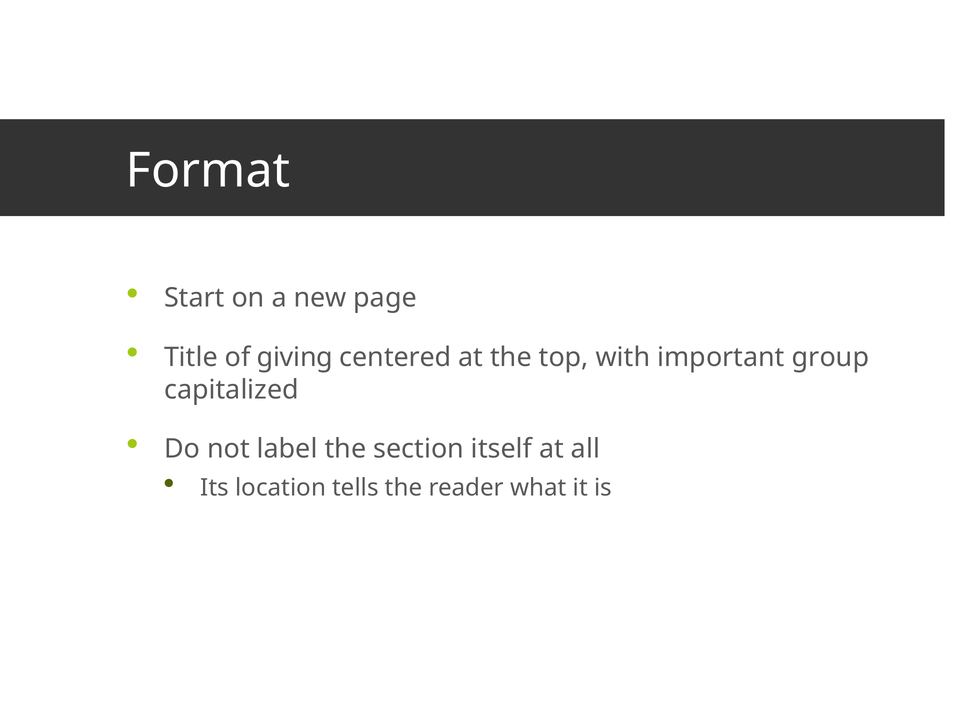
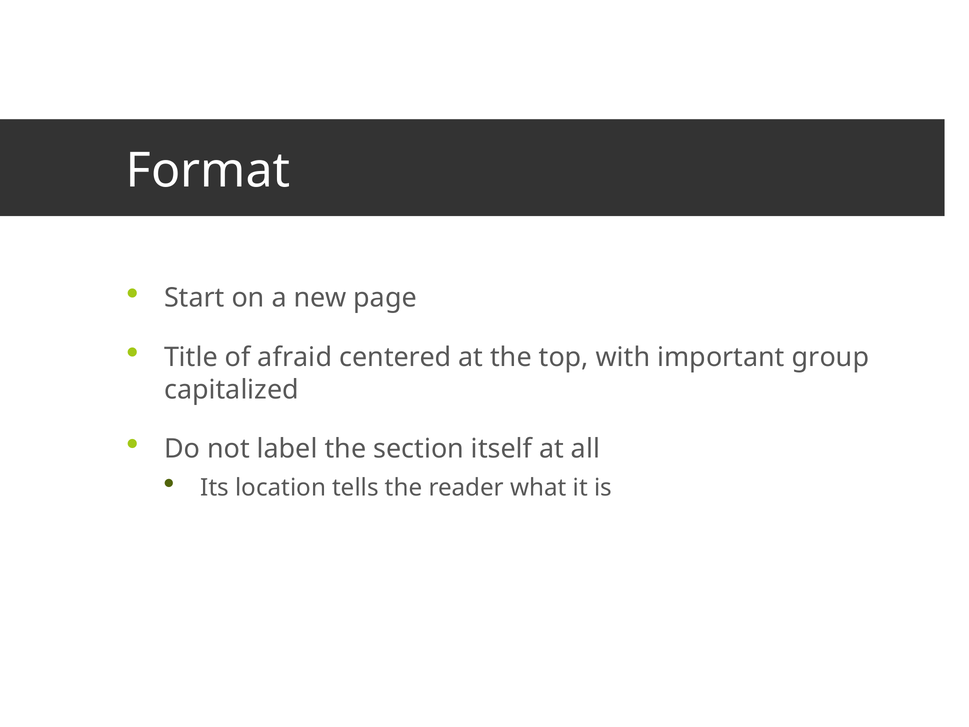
giving: giving -> afraid (295, 357)
